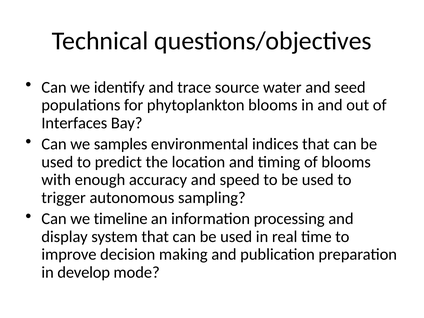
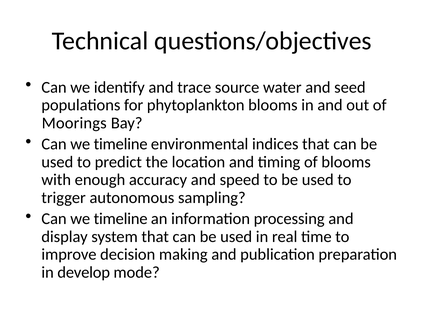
Interfaces: Interfaces -> Moorings (74, 123)
samples: samples -> timeline (121, 144)
